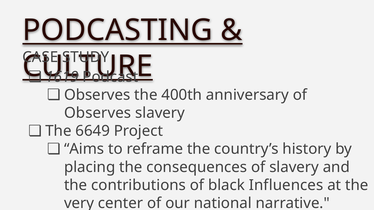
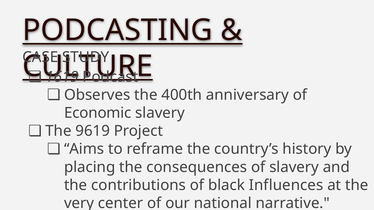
Observes: Observes -> Economic (98, 113)
6649: 6649 -> 9619 (93, 131)
